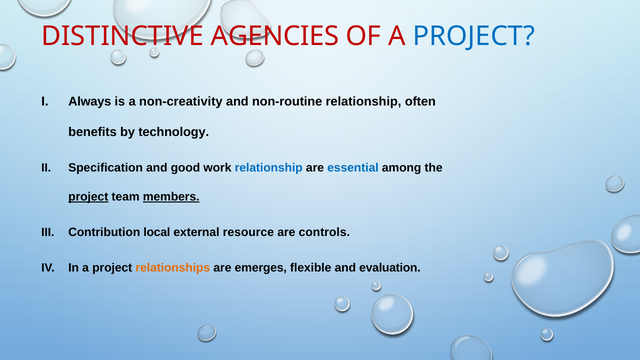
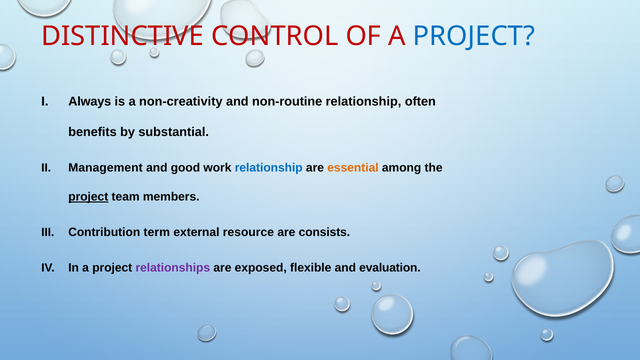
AGENCIES: AGENCIES -> CONTROL (275, 36)
technology: technology -> substantial (174, 132)
Specification: Specification -> Management (106, 168)
essential colour: blue -> orange (353, 168)
members underline: present -> none (171, 197)
local: local -> term (157, 232)
controls: controls -> consists (324, 232)
relationships colour: orange -> purple (173, 268)
emerges: emerges -> exposed (261, 268)
